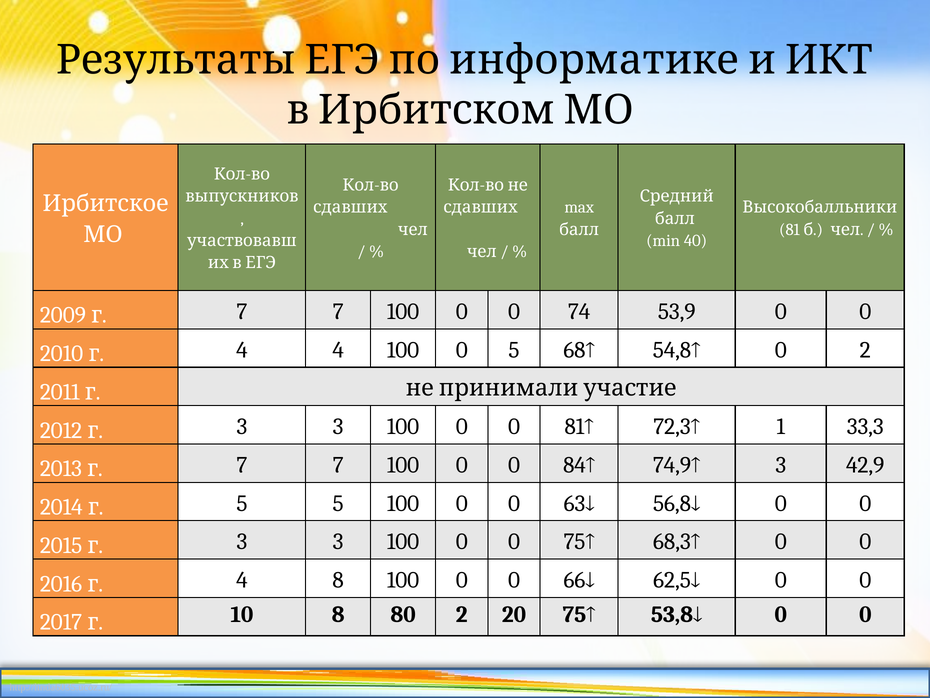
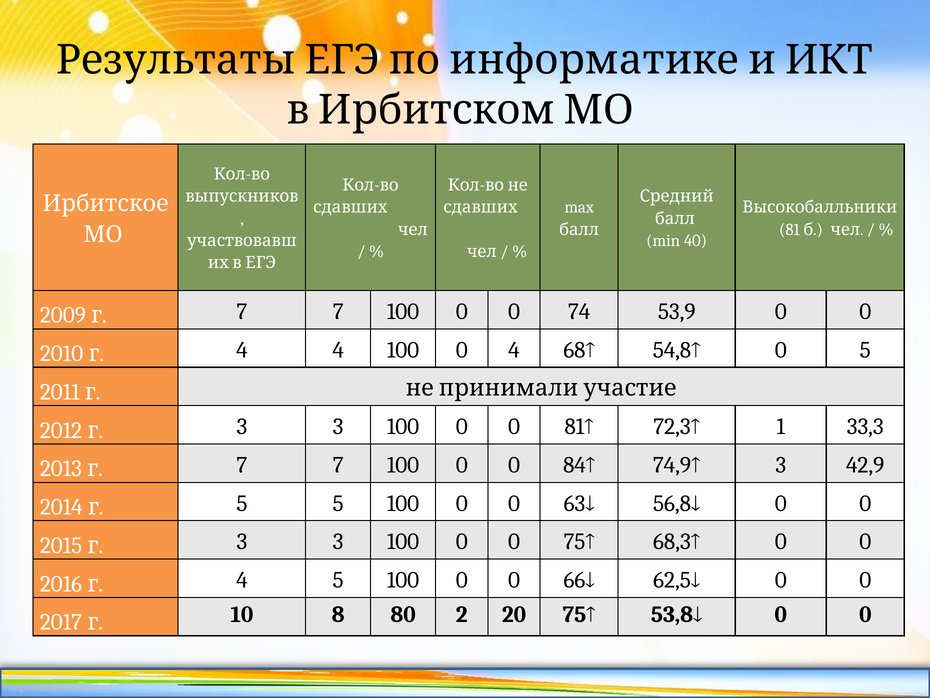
0 5: 5 -> 4 (514, 350)
0 2: 2 -> 5 (865, 350)
4 8: 8 -> 5 (338, 580)
